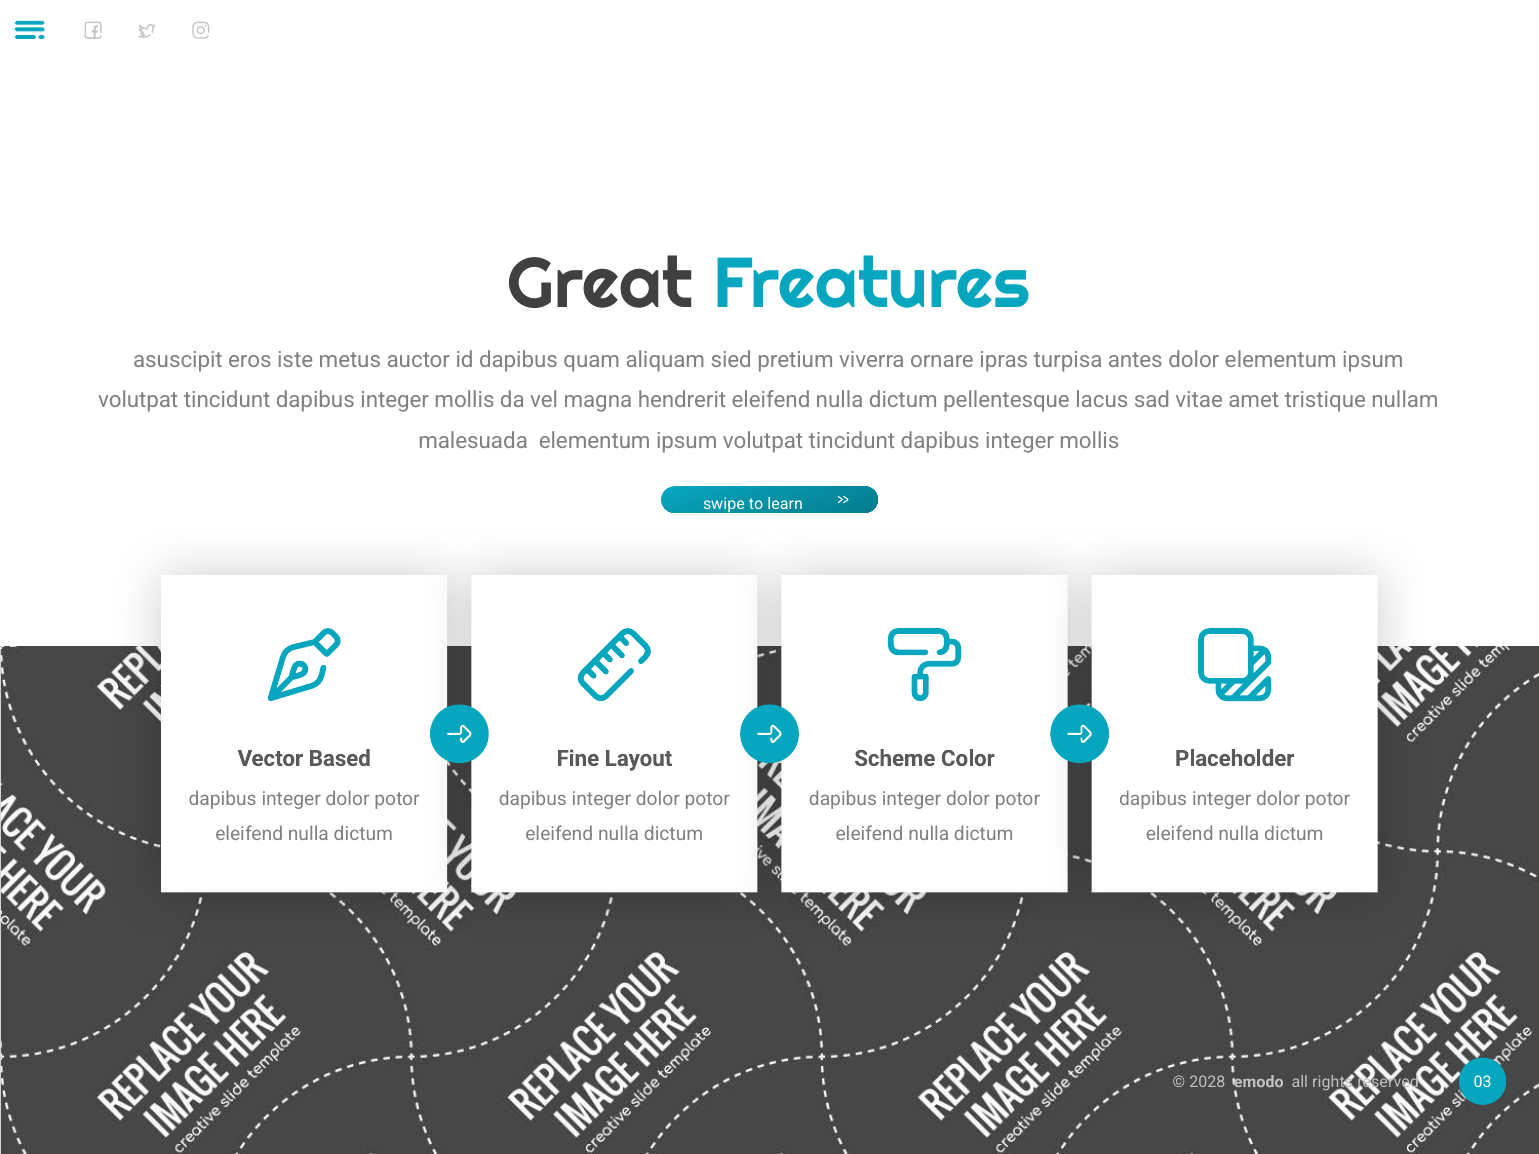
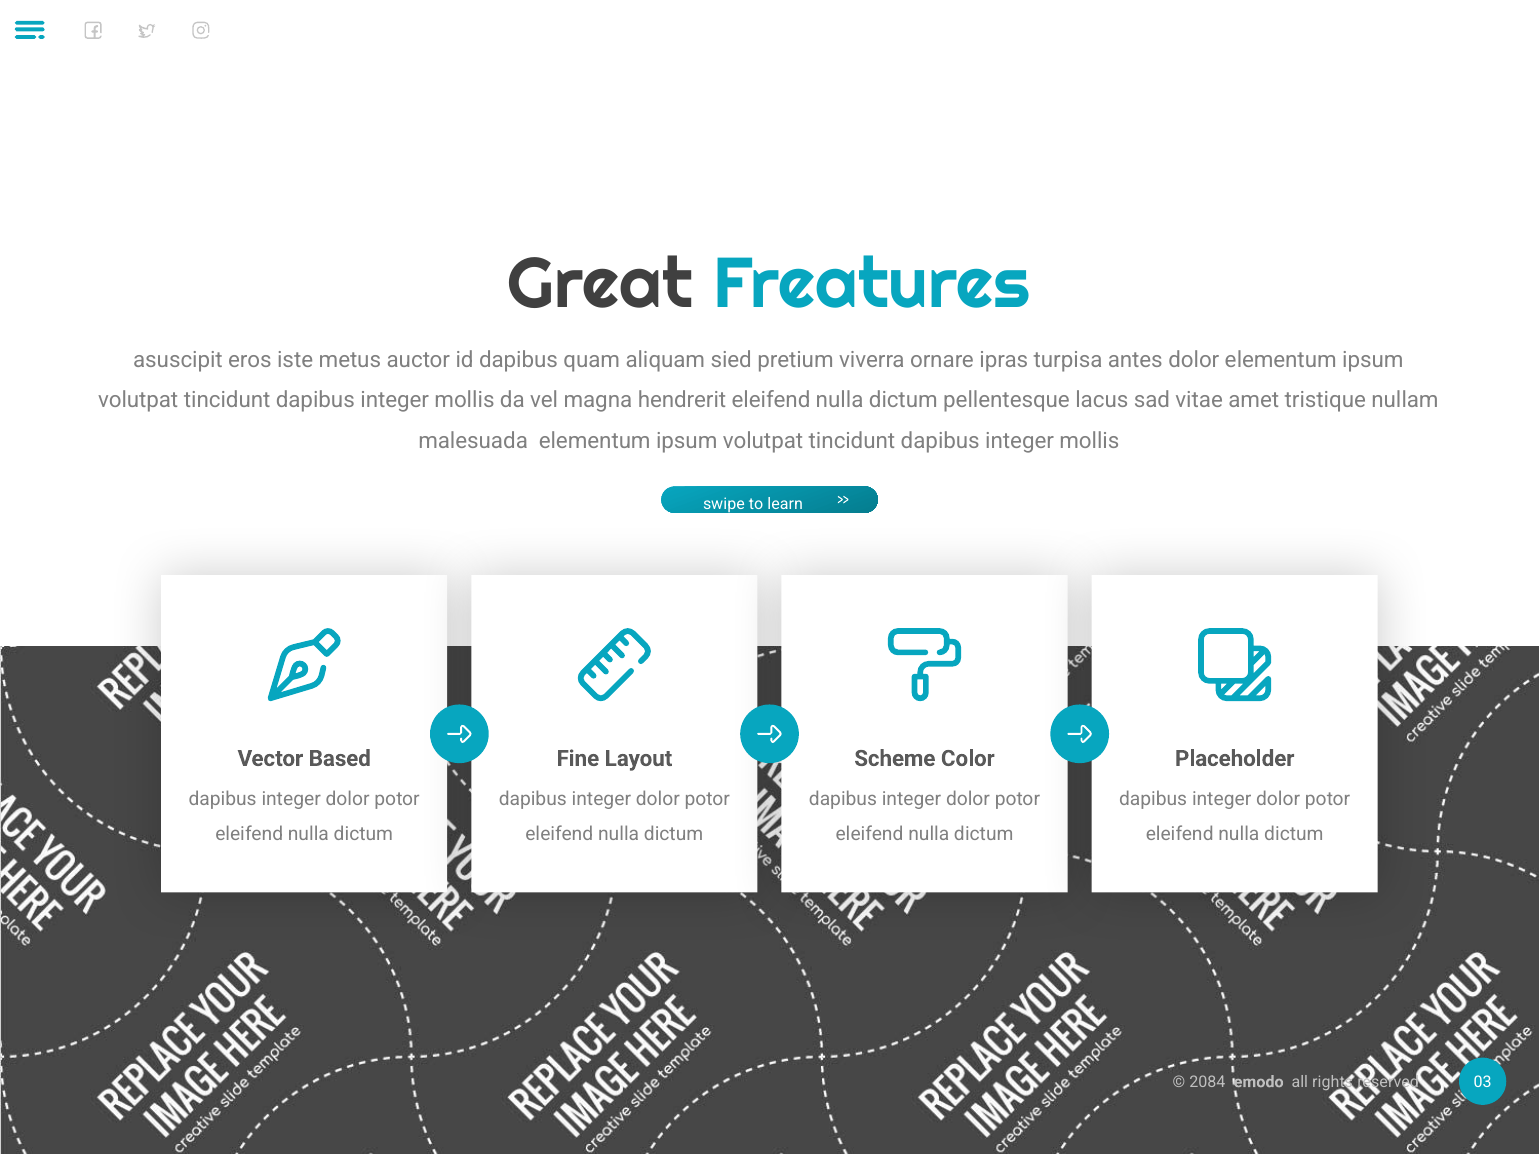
2028: 2028 -> 2084 (1207, 1082)
